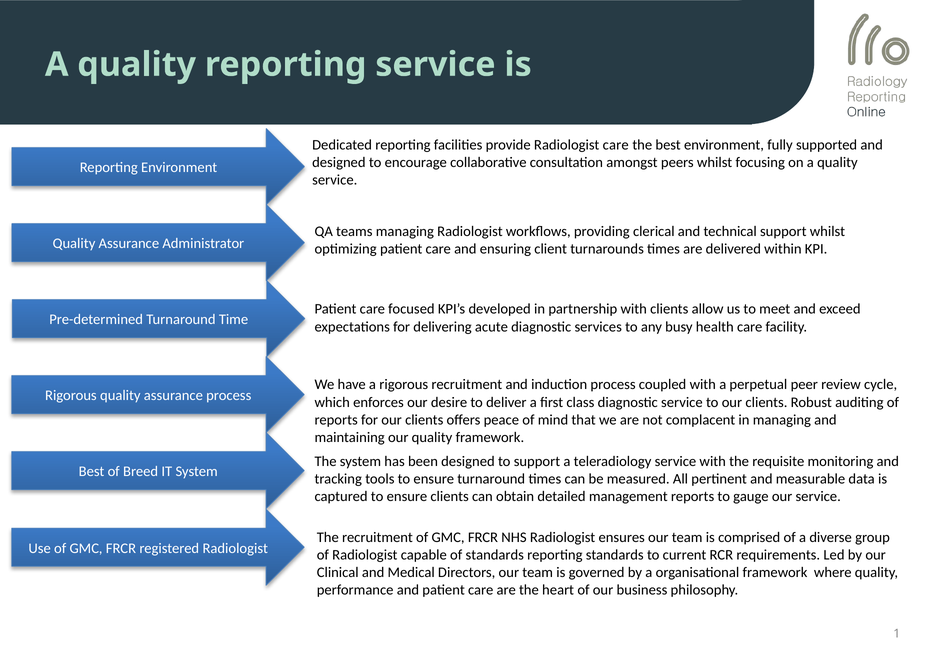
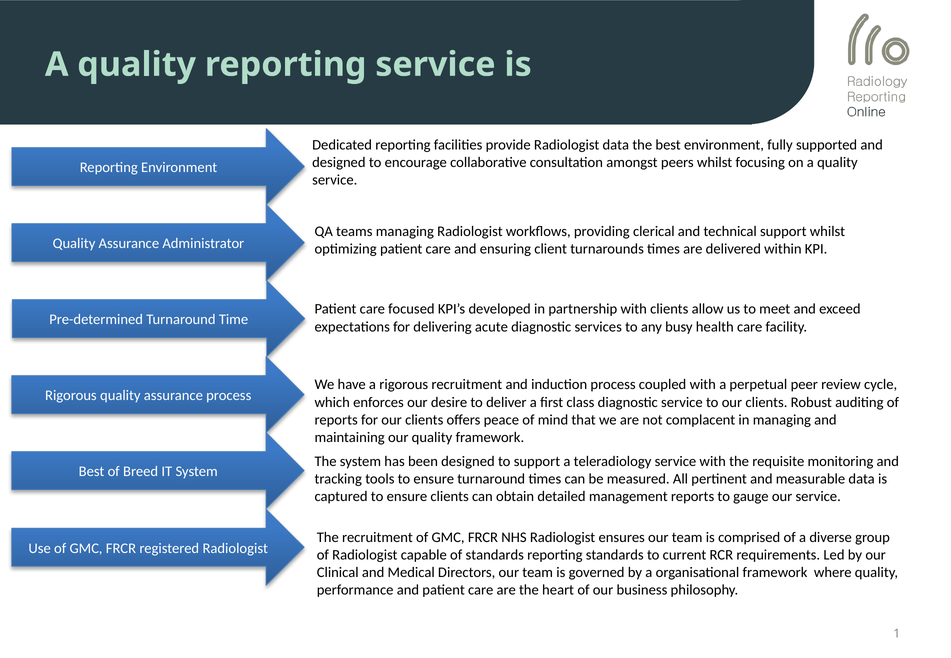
Radiologist care: care -> data (616, 145)
